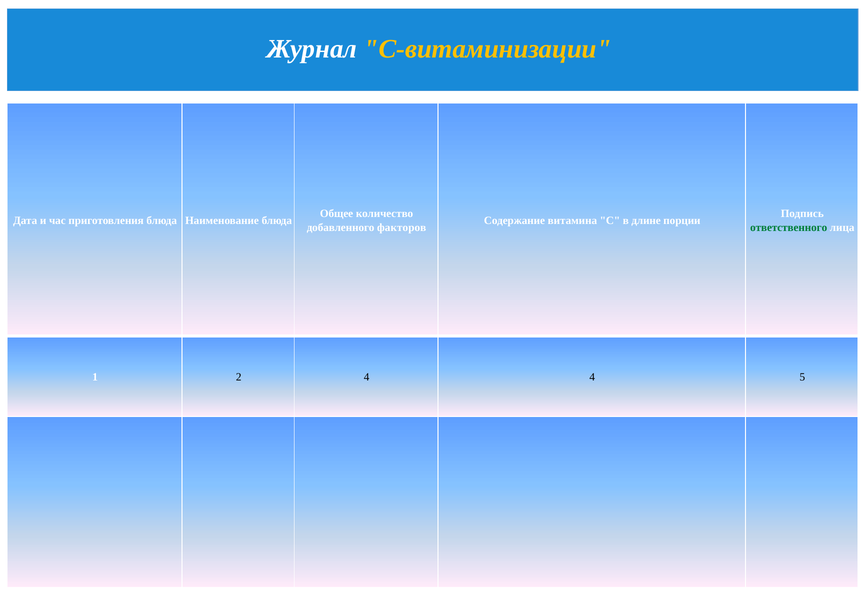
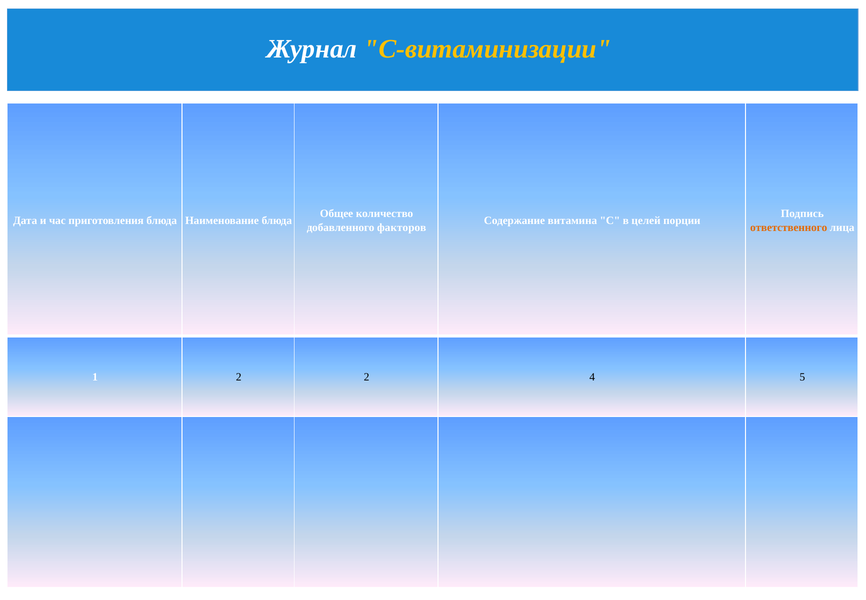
длине: длине -> целей (646, 220)
ответственного colour: green -> orange (789, 227)
2 4: 4 -> 2 (367, 377)
